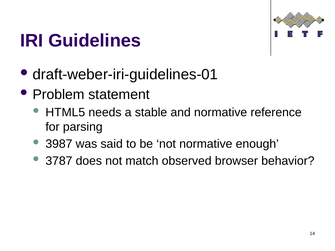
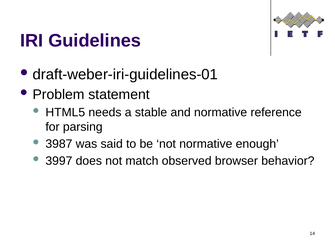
3787: 3787 -> 3997 (59, 161)
